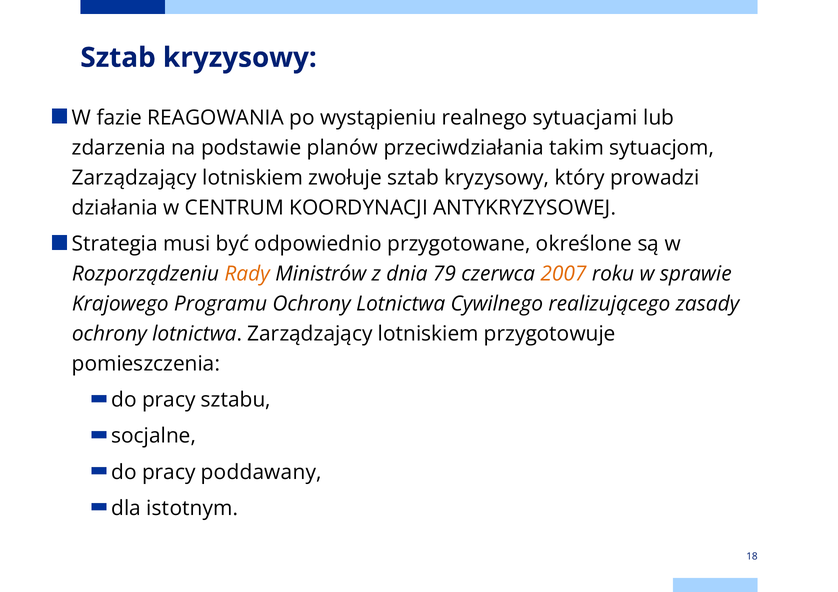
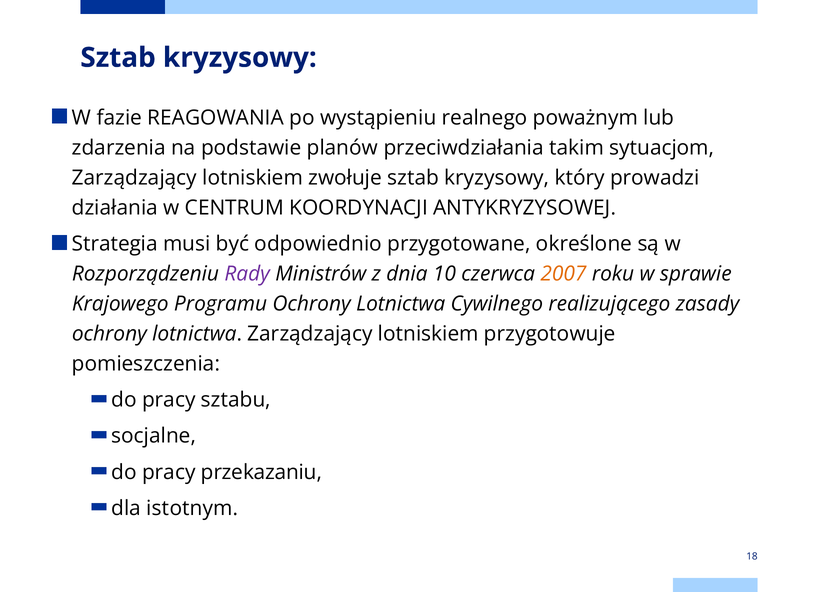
sytuacjami: sytuacjami -> poważnym (585, 118)
Rady colour: orange -> purple (247, 274)
79: 79 -> 10 (444, 274)
poddawany: poddawany -> przekazaniu (261, 473)
